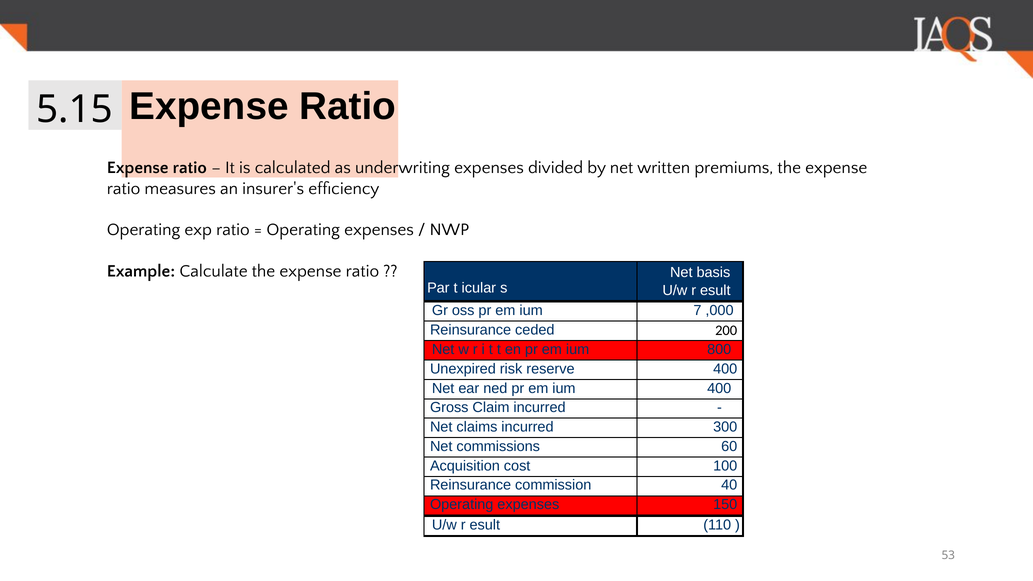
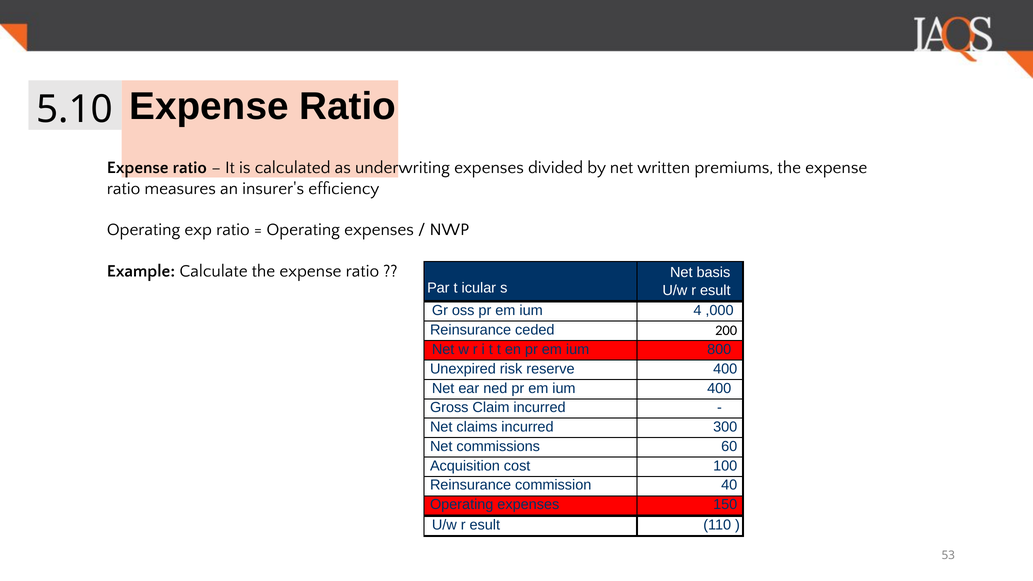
5.15: 5.15 -> 5.10 (75, 109)
7: 7 -> 4 (697, 311)
